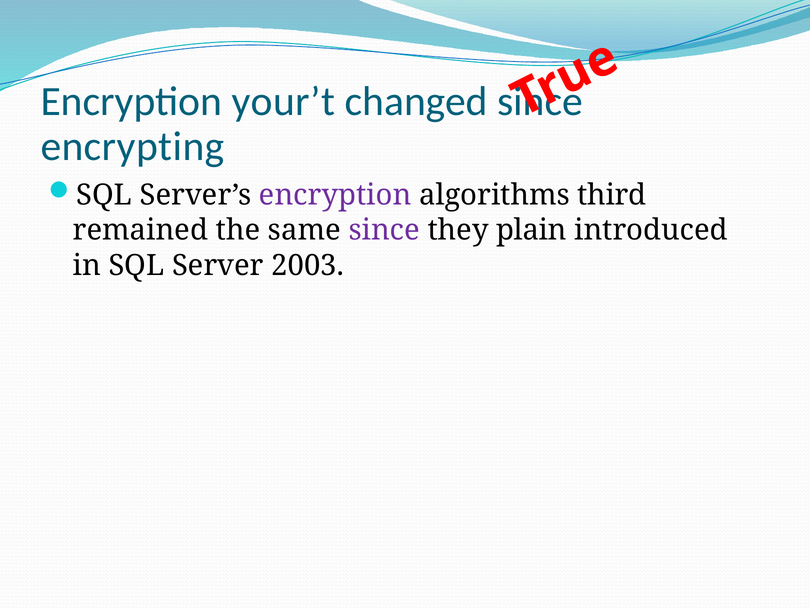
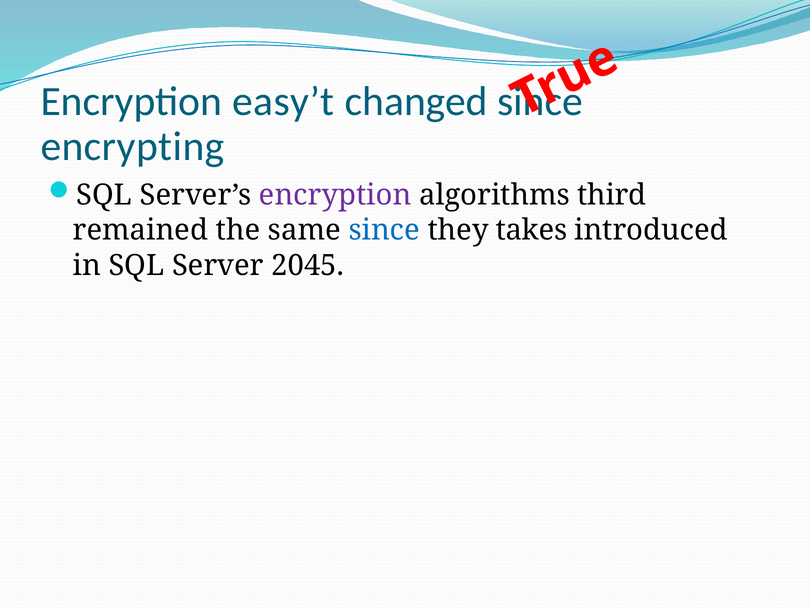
your’t: your’t -> easy’t (283, 102)
since colour: purple -> blue (384, 230)
plain: plain -> takes (531, 230)
2003: 2003 -> 2045 (308, 265)
